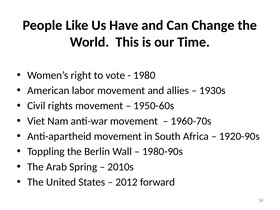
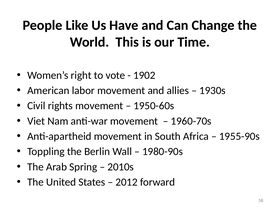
1980: 1980 -> 1902 (144, 75)
1920-90s: 1920-90s -> 1955-90s (239, 136)
